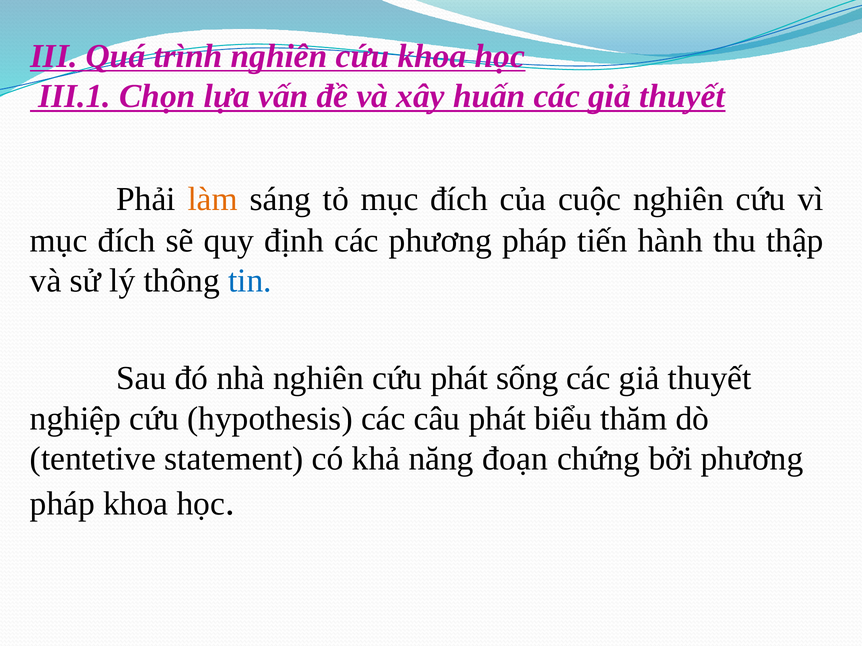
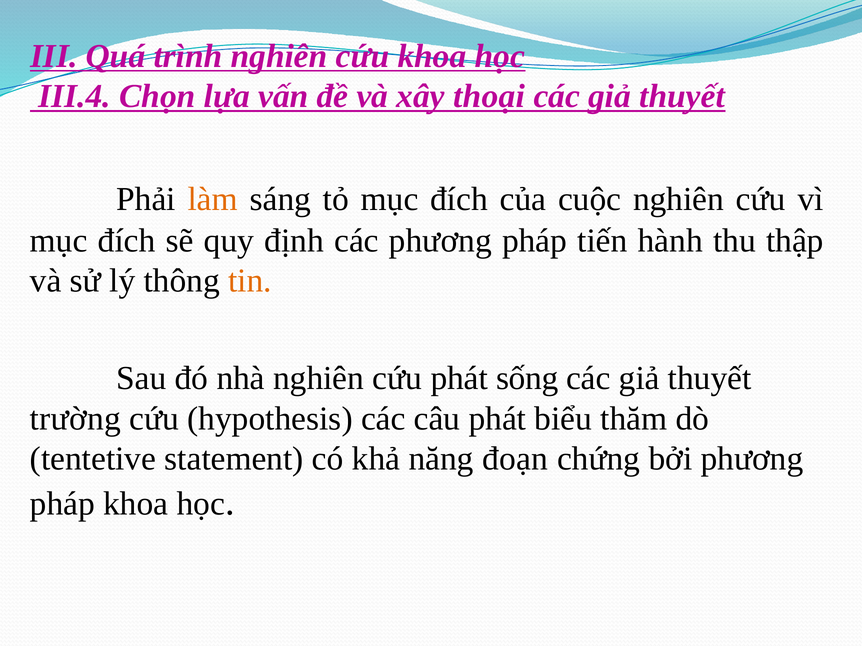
III.1: III.1 -> III.4 (75, 96)
huấn: huấn -> thoại (489, 96)
tin colour: blue -> orange (250, 281)
nghiệp: nghiệp -> trường (75, 419)
